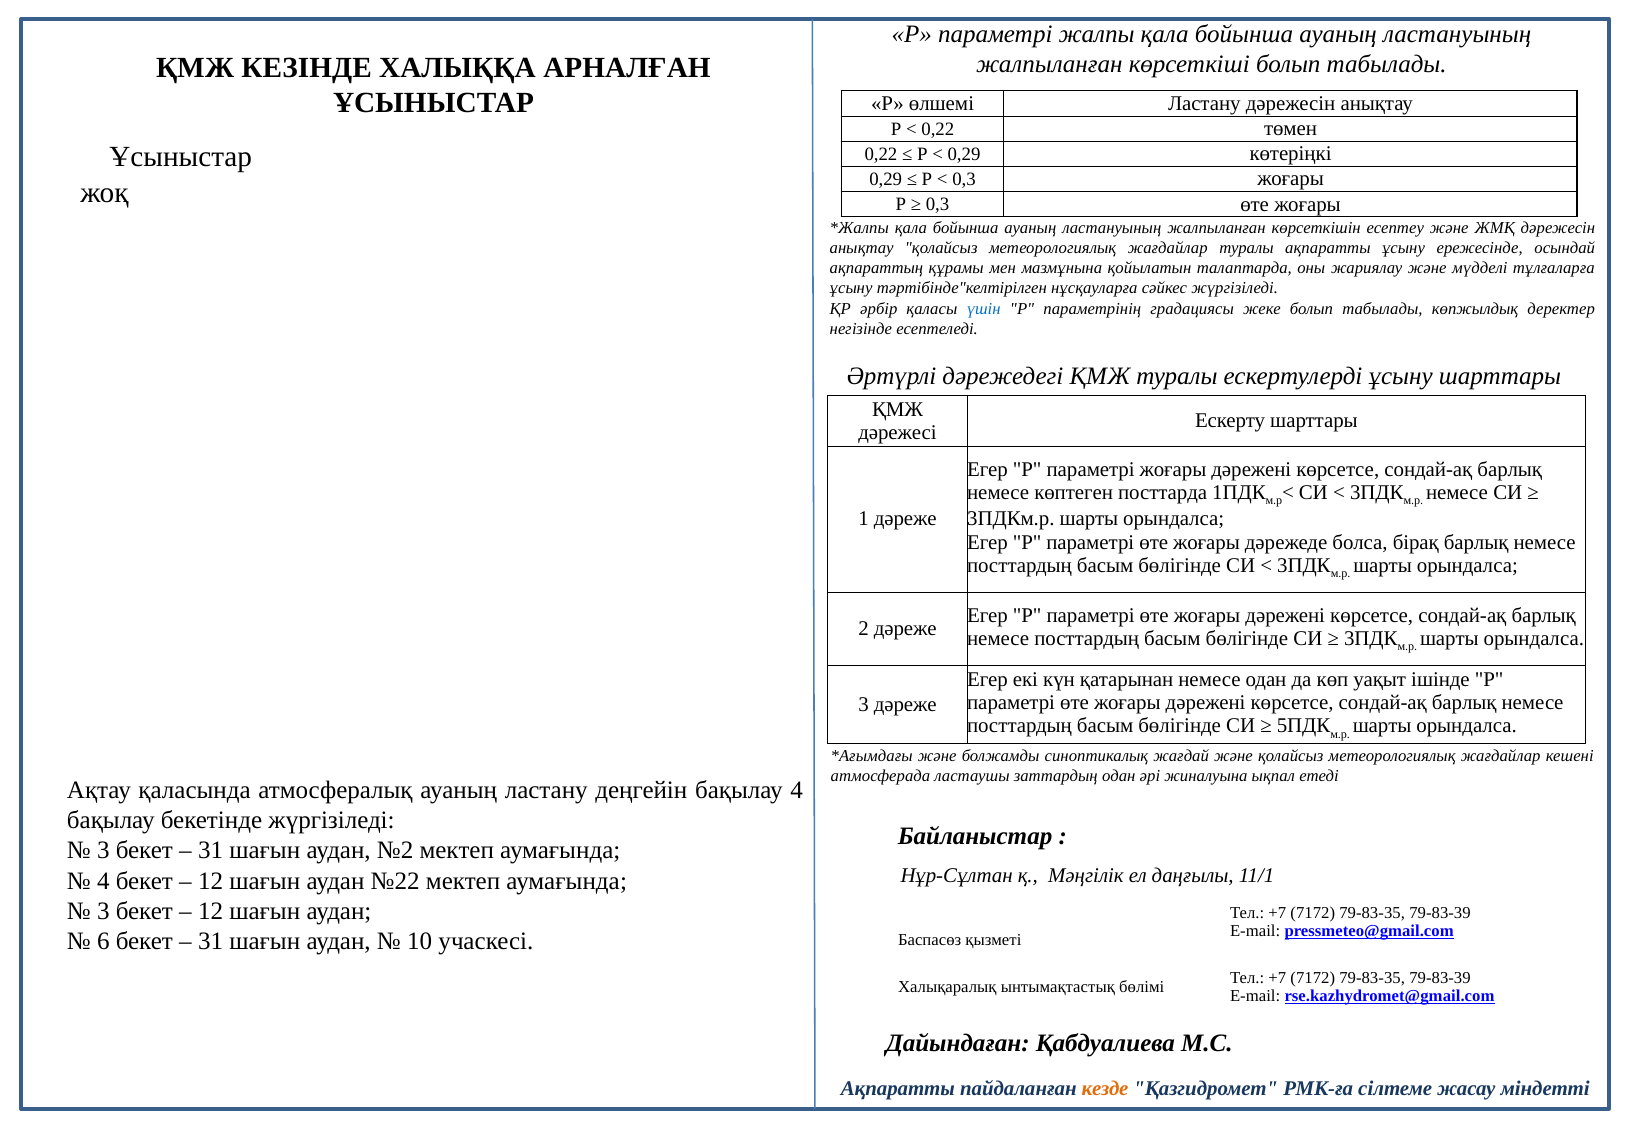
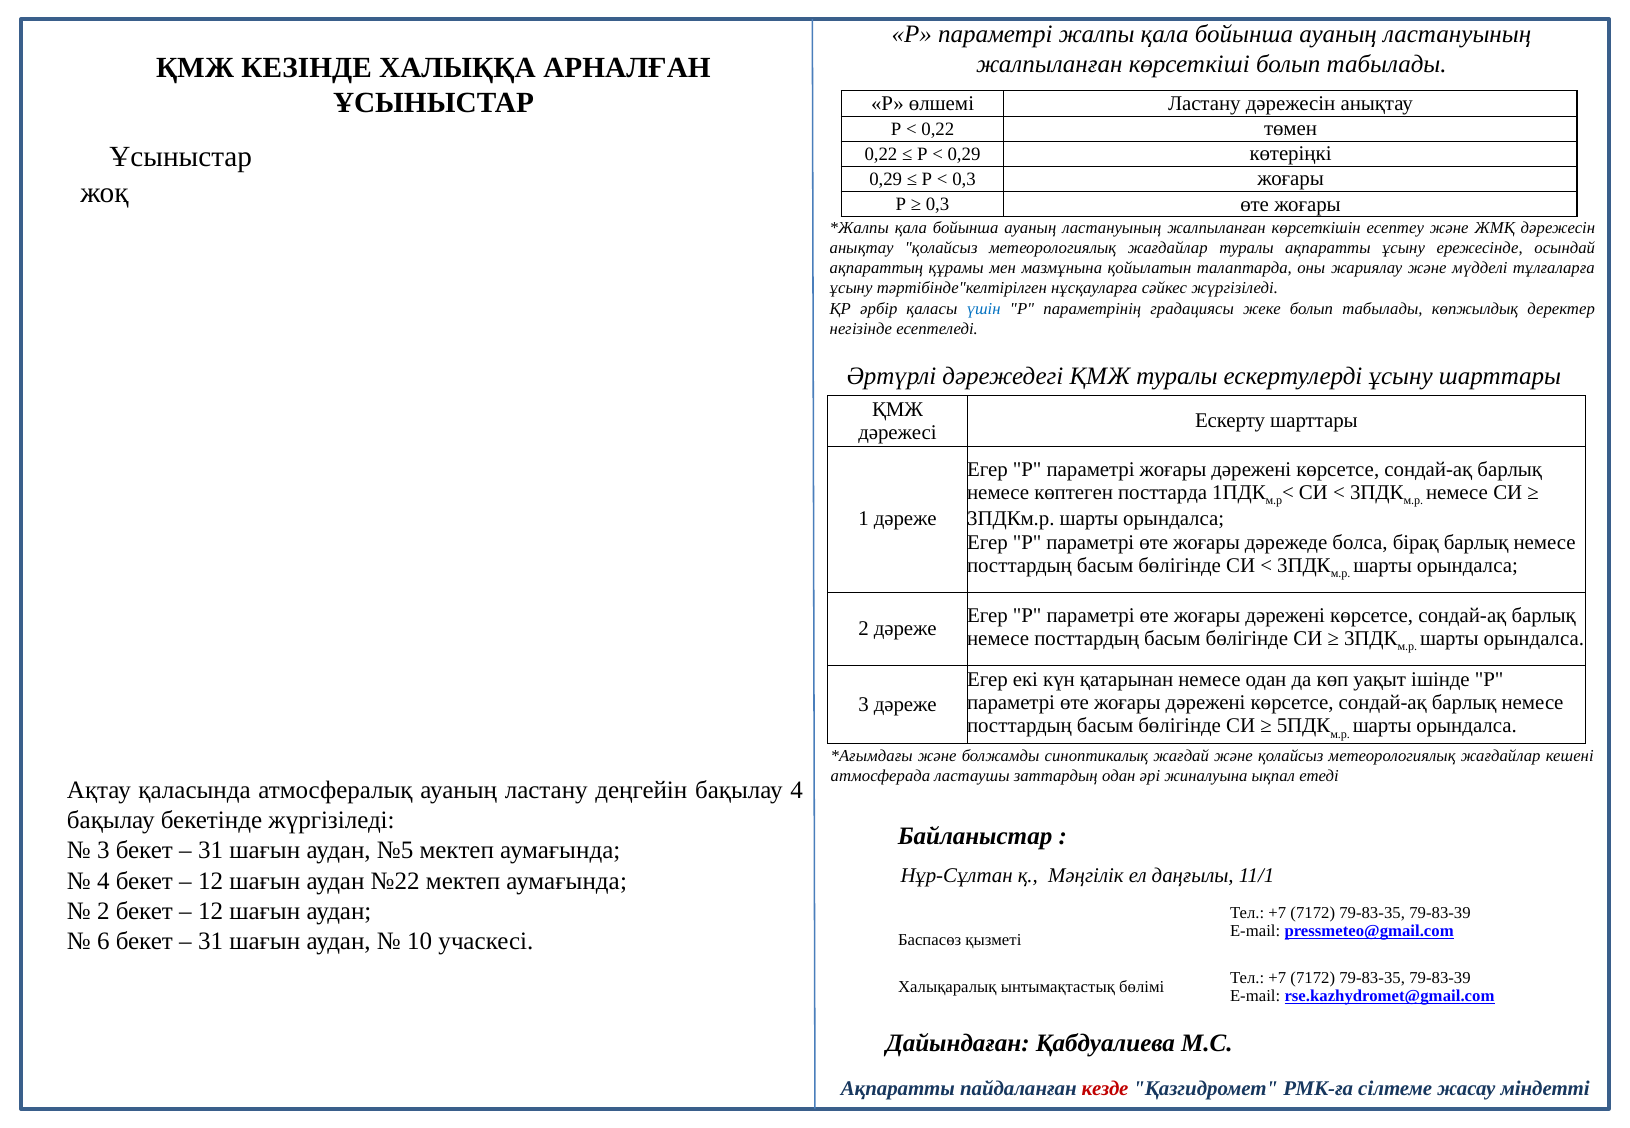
№2: №2 -> №5 (395, 851)
3: 3 -> 2 (103, 911)
кезде colour: orange -> red (1105, 1089)
